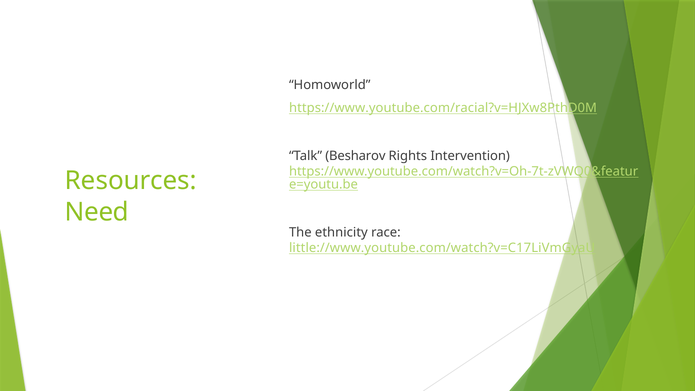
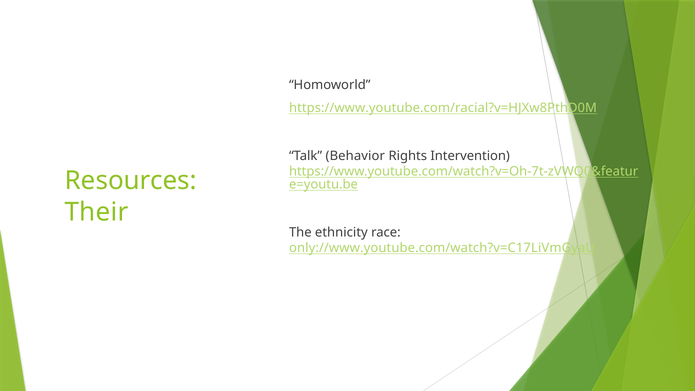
Besharov: Besharov -> Behavior (355, 156)
Need: Need -> Their (97, 212)
little://www.youtube.com/watch?v=C17LiVmGyaU: little://www.youtube.com/watch?v=C17LiVmGyaU -> only://www.youtube.com/watch?v=C17LiVmGyaU (442, 248)
